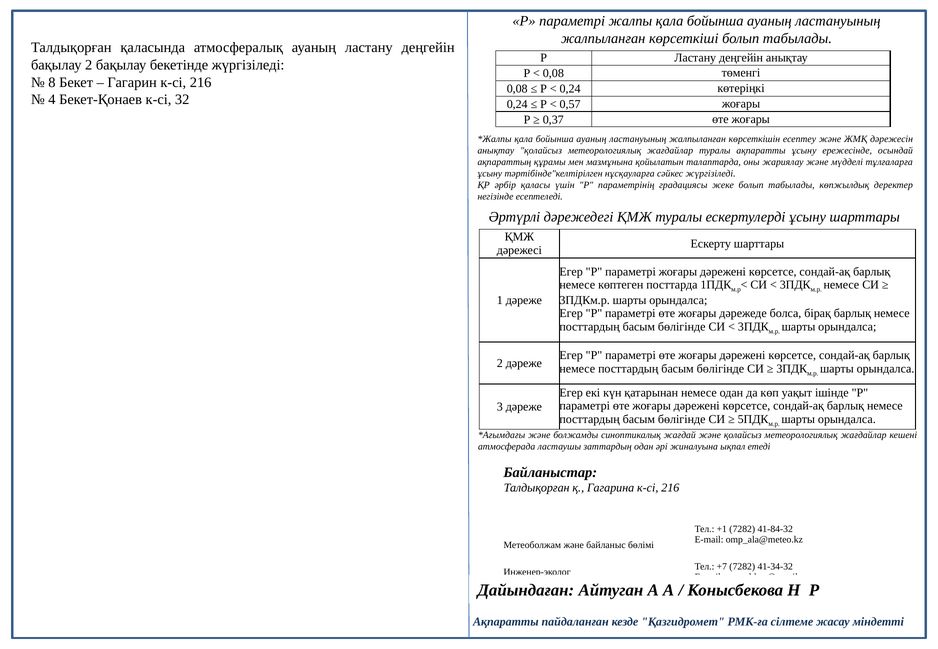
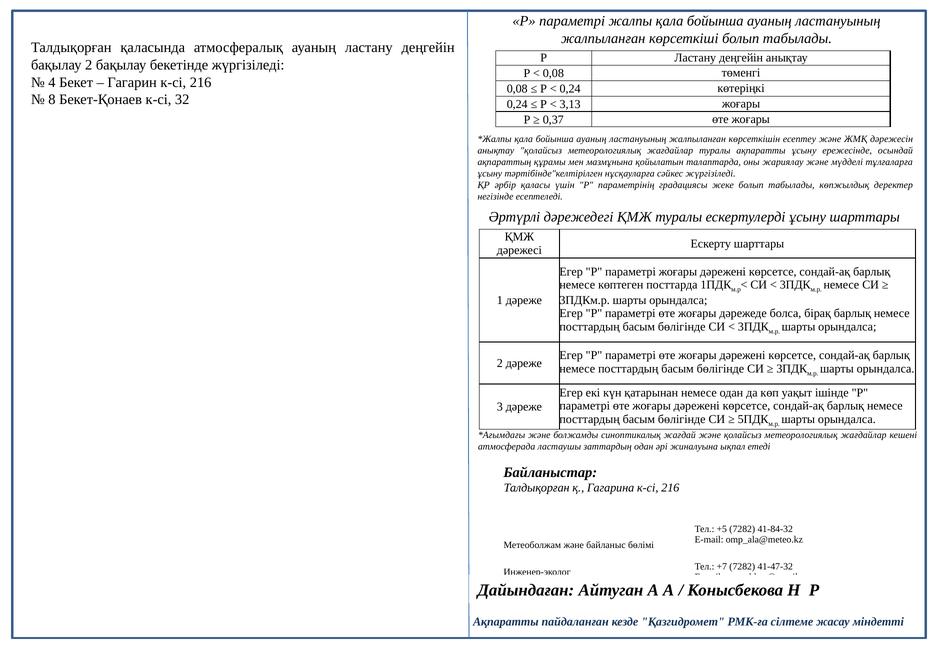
8: 8 -> 4 (52, 82)
4: 4 -> 8 (52, 100)
0,57: 0,57 -> 3,13 (570, 104)
+1: +1 -> +5 (722, 529)
41-34-32: 41-34-32 -> 41-47-32 (775, 567)
